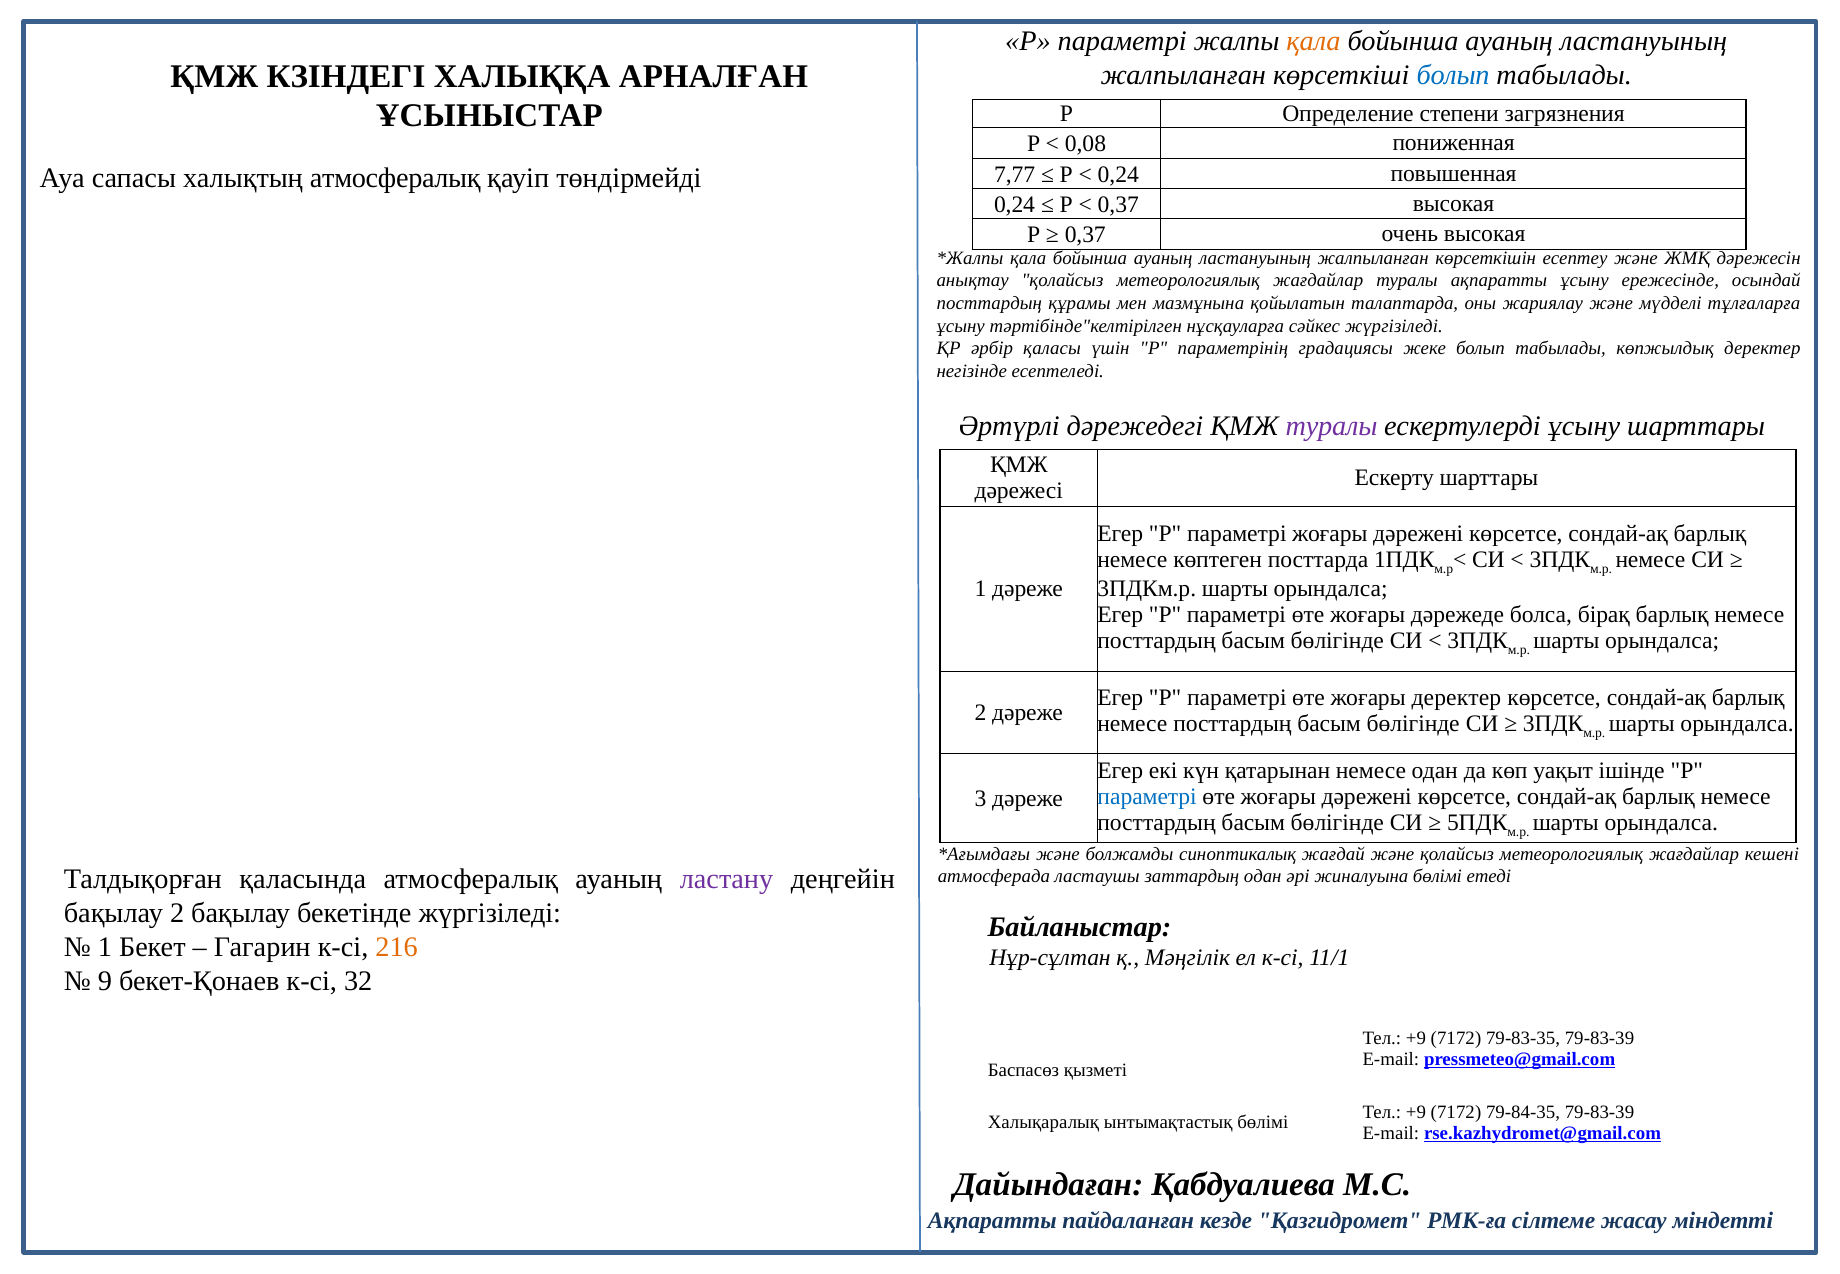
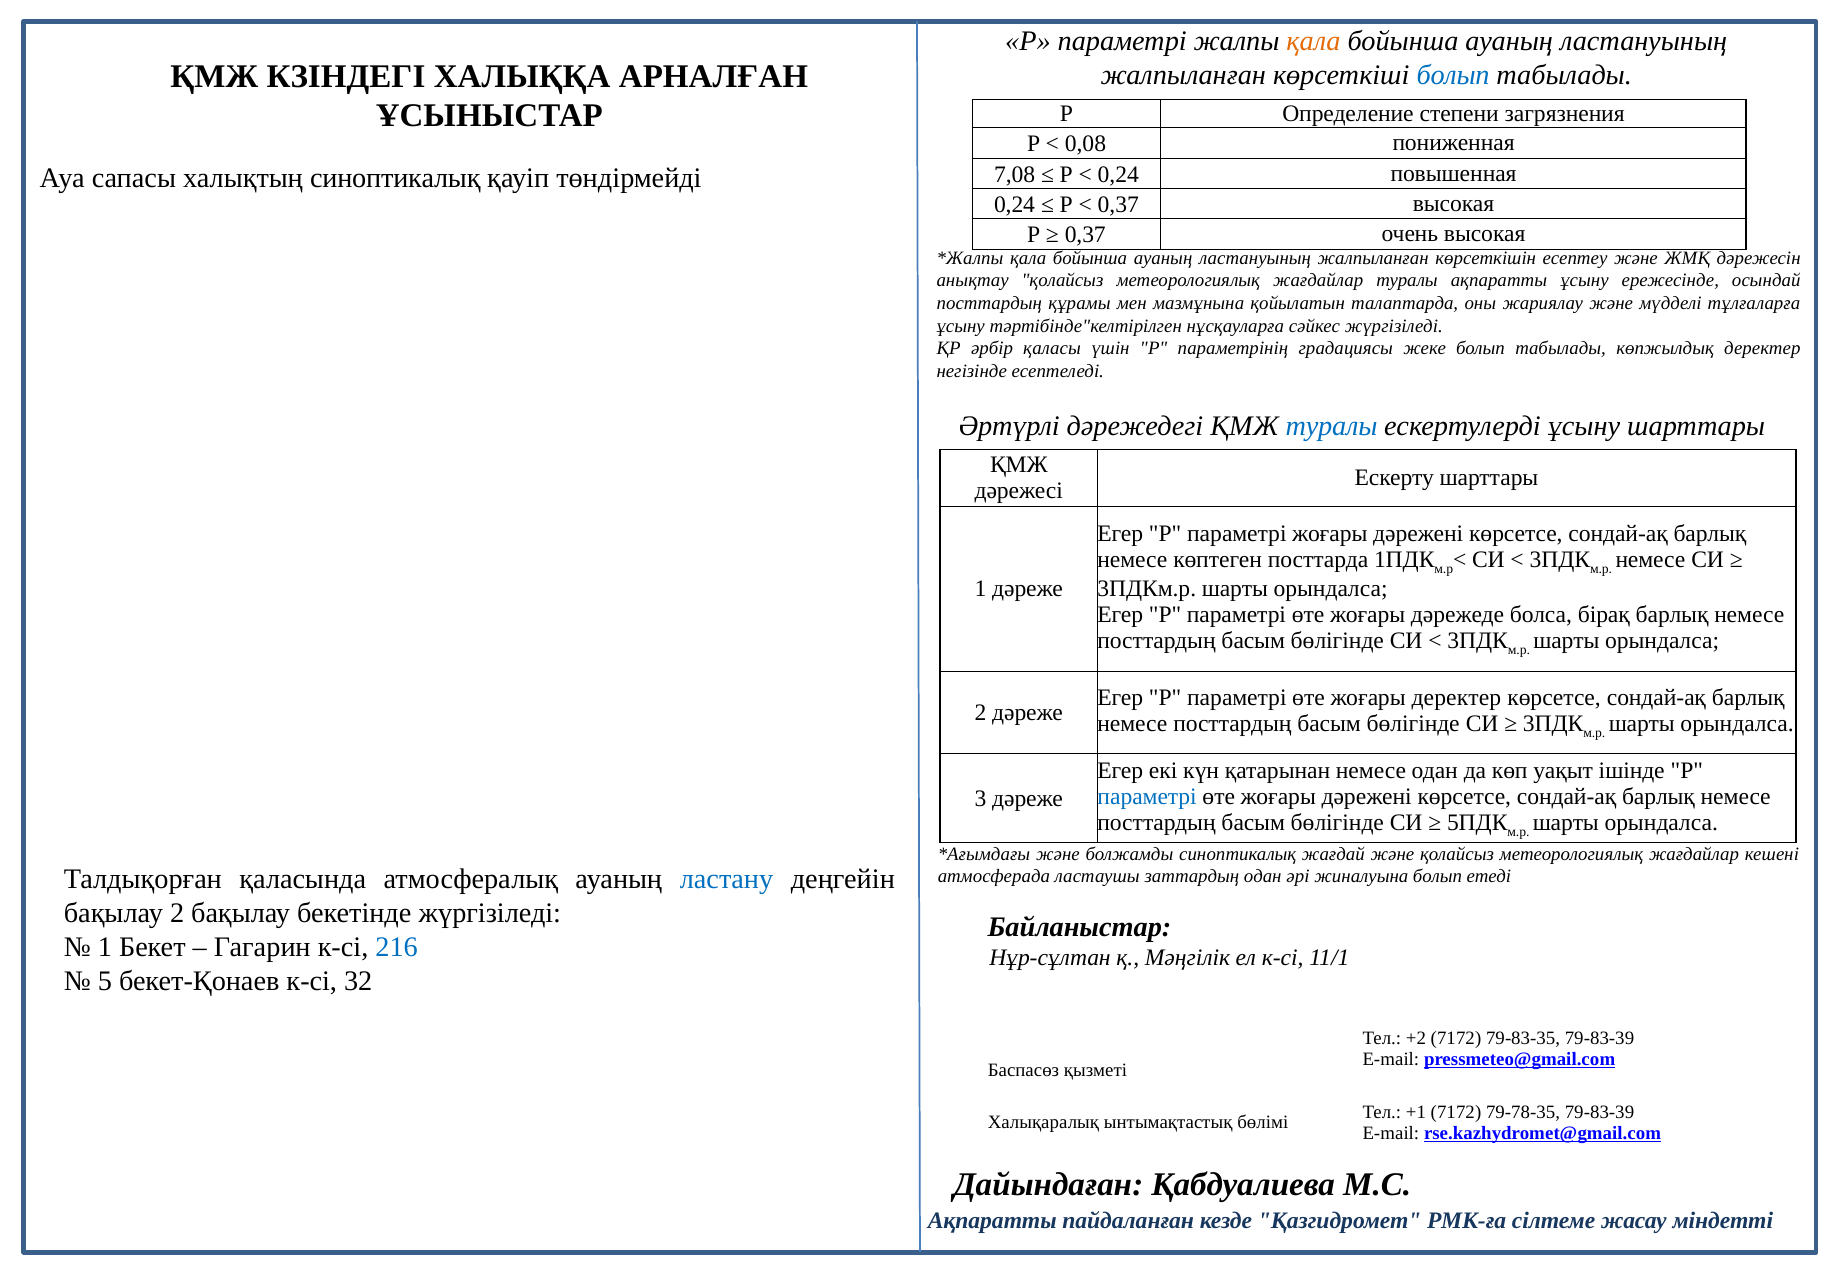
7,77: 7,77 -> 7,08 (1015, 174)
халықтың атмосфералық: атмосфералық -> синоптикалық (395, 178)
туралы colour: purple -> blue (1332, 426)
ластану colour: purple -> blue (727, 879)
жиналуына бөлімі: бөлімі -> болып (1437, 876)
216 colour: orange -> blue (397, 947)
9: 9 -> 5 (105, 981)
+9: +9 -> +2 (1416, 1039)
+9: +9 -> +1 (1416, 1112)
79-84-35: 79-84-35 -> 79-78-35 (1523, 1112)
